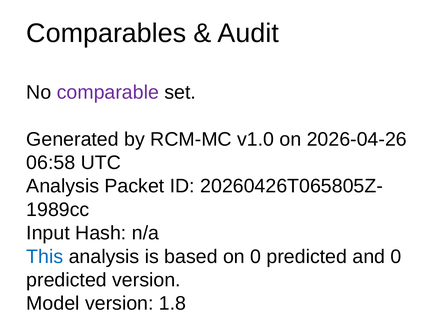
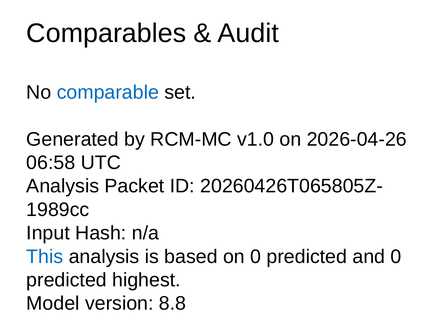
comparable colour: purple -> blue (108, 92)
predicted version: version -> highest (146, 280)
1.8: 1.8 -> 8.8 (173, 304)
